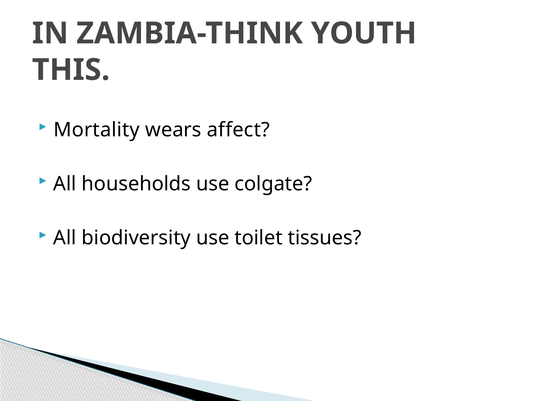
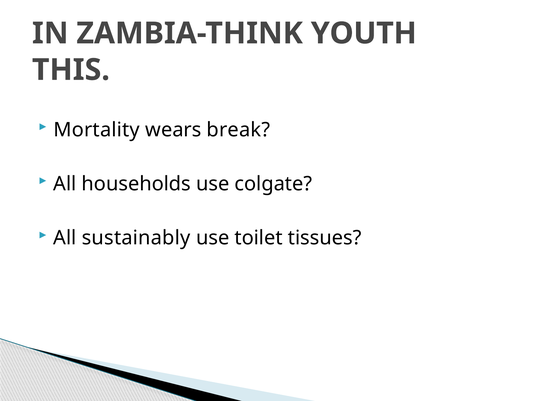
affect: affect -> break (238, 130)
biodiversity: biodiversity -> sustainably (136, 238)
